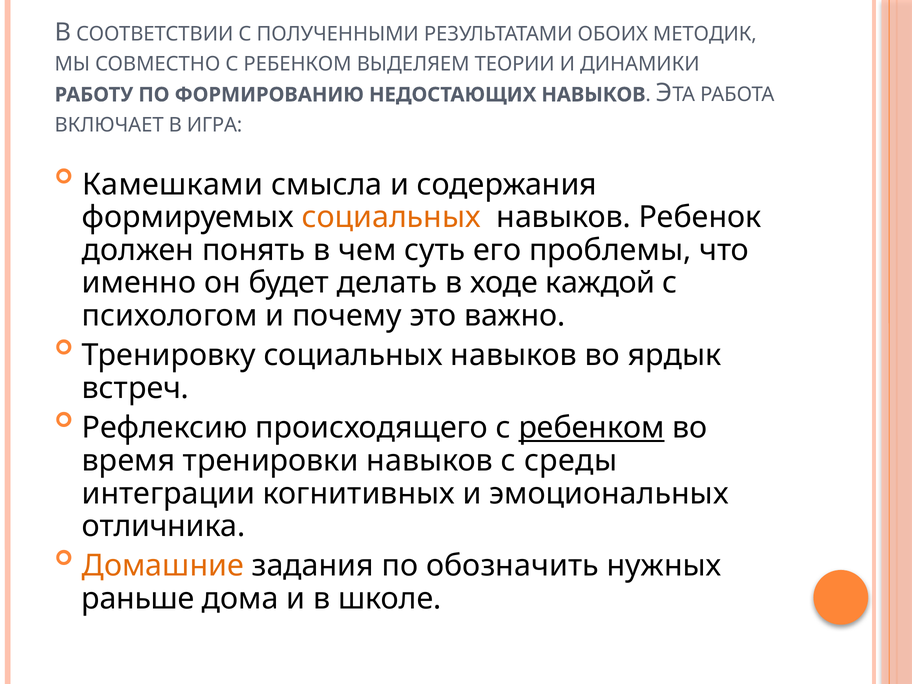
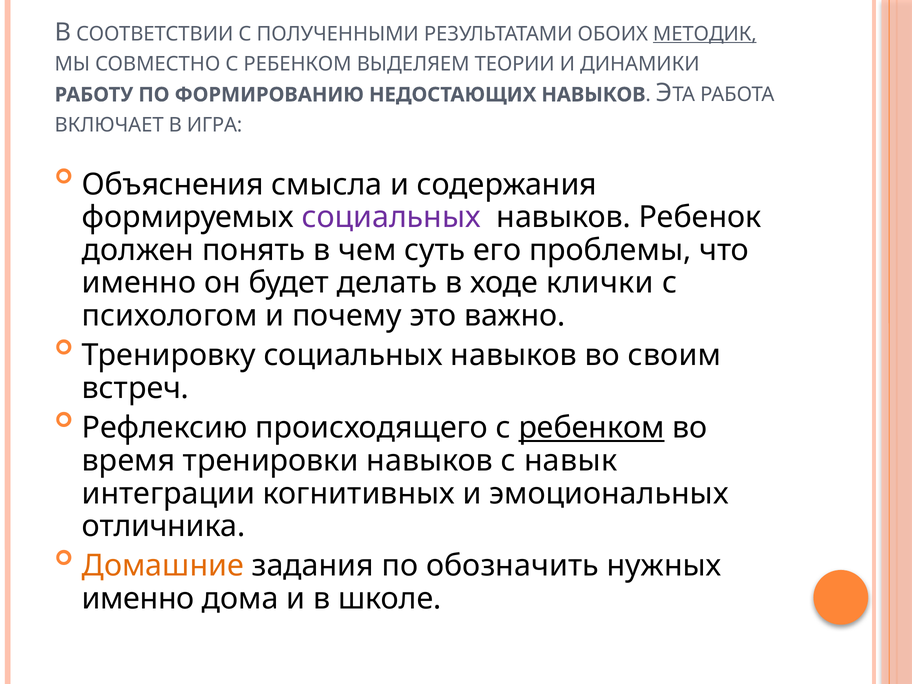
МЕТОДИК underline: none -> present (705, 34)
Камешками: Камешками -> Объяснения (173, 184)
социальных colour: orange -> purple (391, 217)
каждой: каждой -> клички (600, 283)
ярдык: ярдык -> своим (674, 355)
среды: среды -> навык (571, 461)
раньше: раньше -> именно (138, 599)
